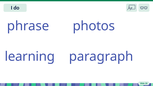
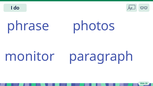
learning: learning -> monitor (30, 57)
